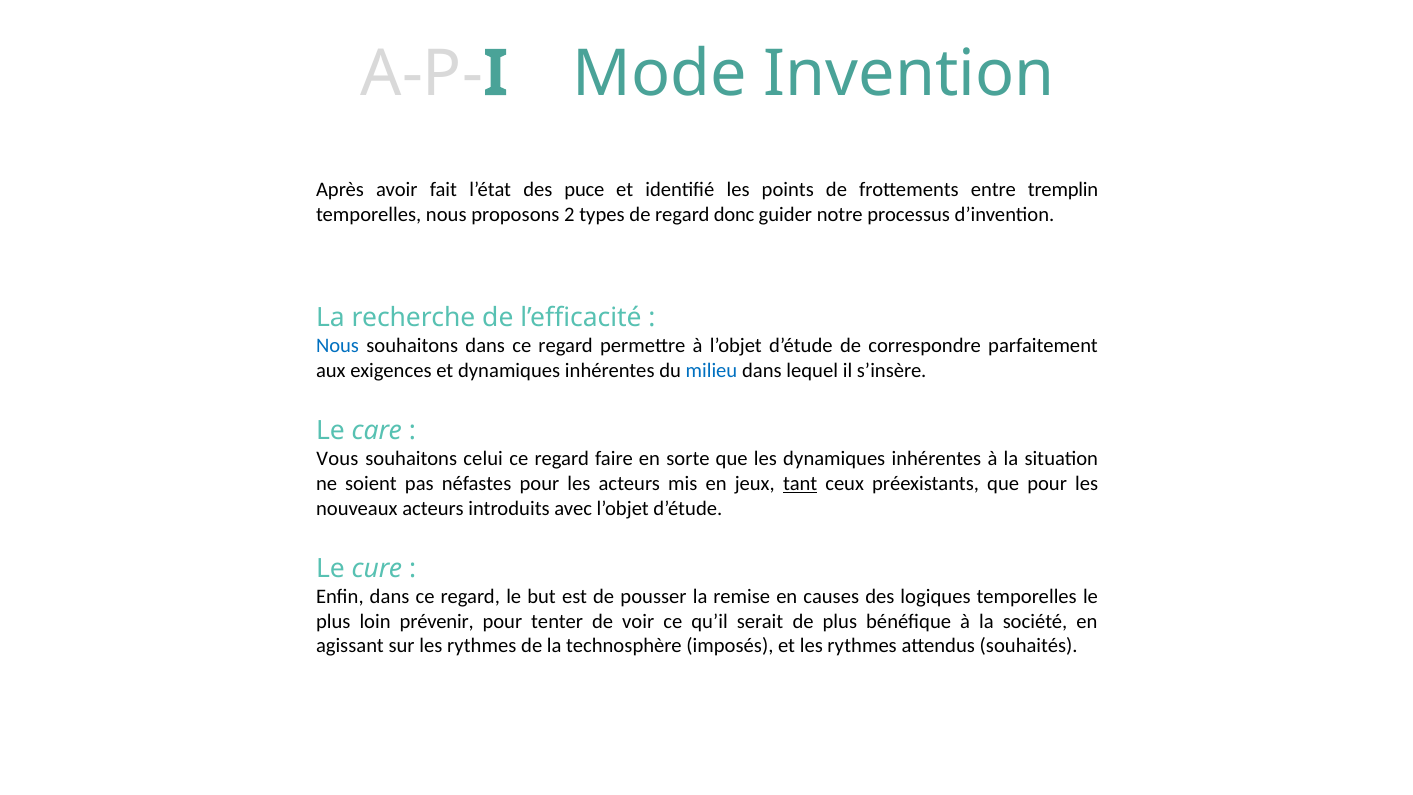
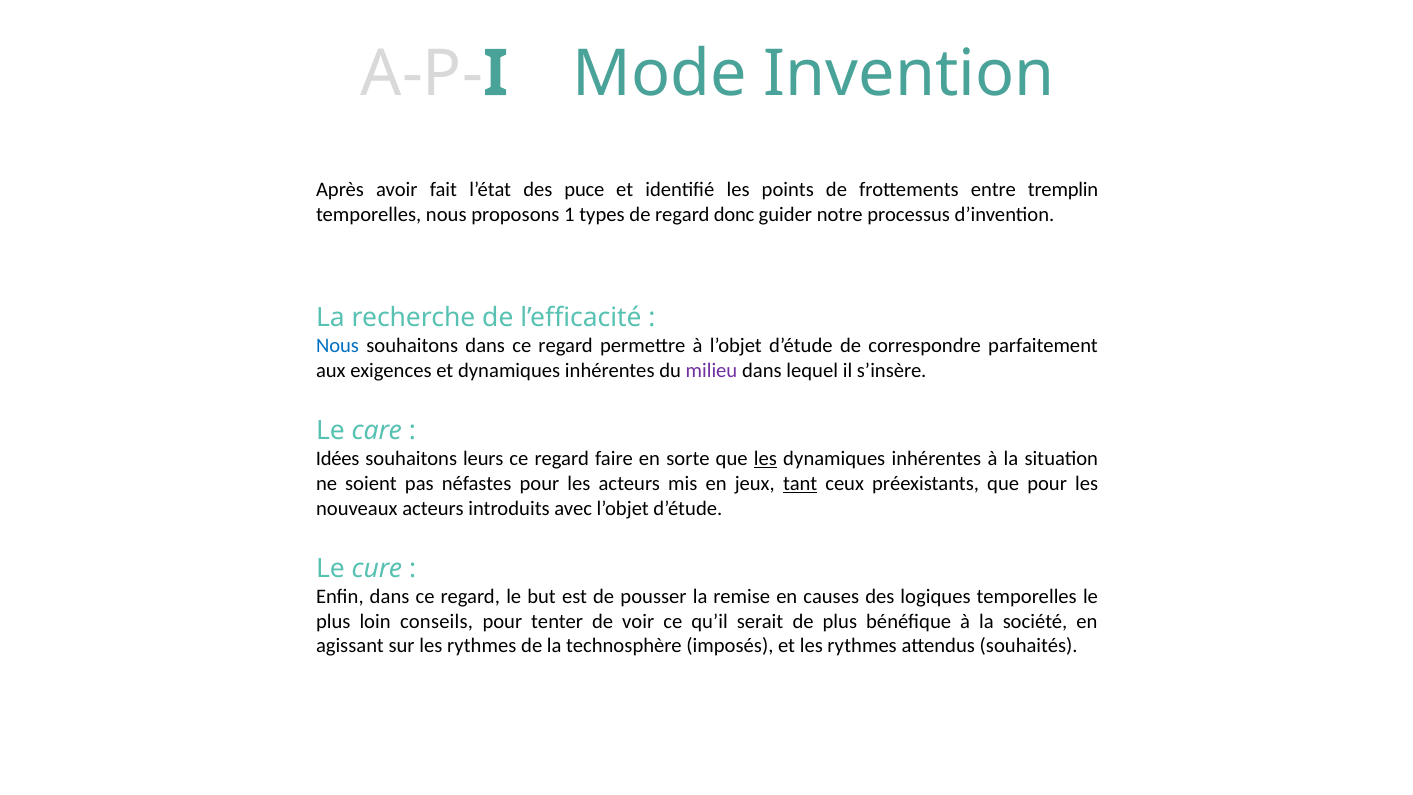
2: 2 -> 1 (569, 214)
milieu colour: blue -> purple (711, 370)
Vous: Vous -> Idées (338, 459)
celui: celui -> leurs (483, 459)
les underline: none -> present (765, 459)
prévenir: prévenir -> conseils (437, 621)
